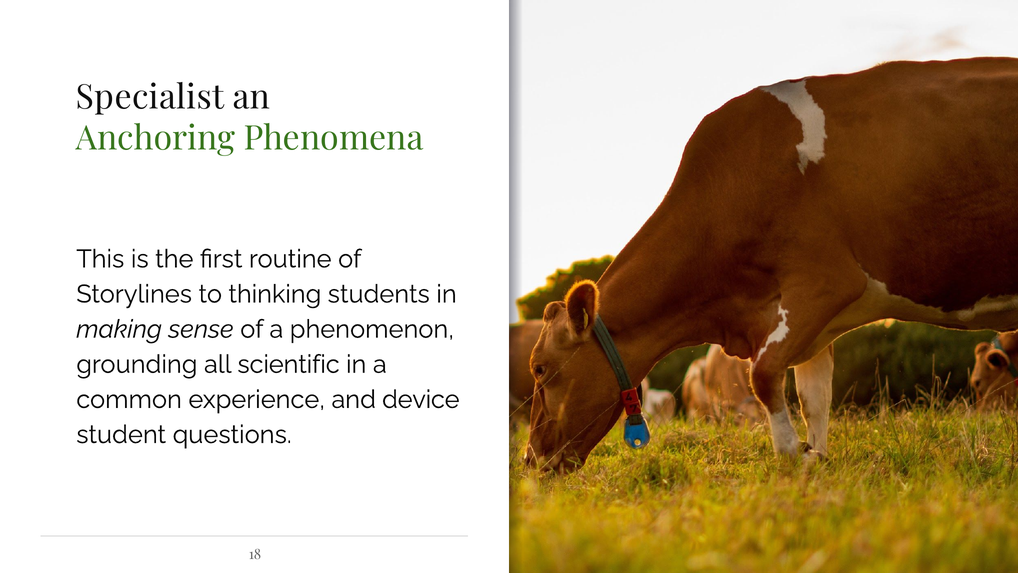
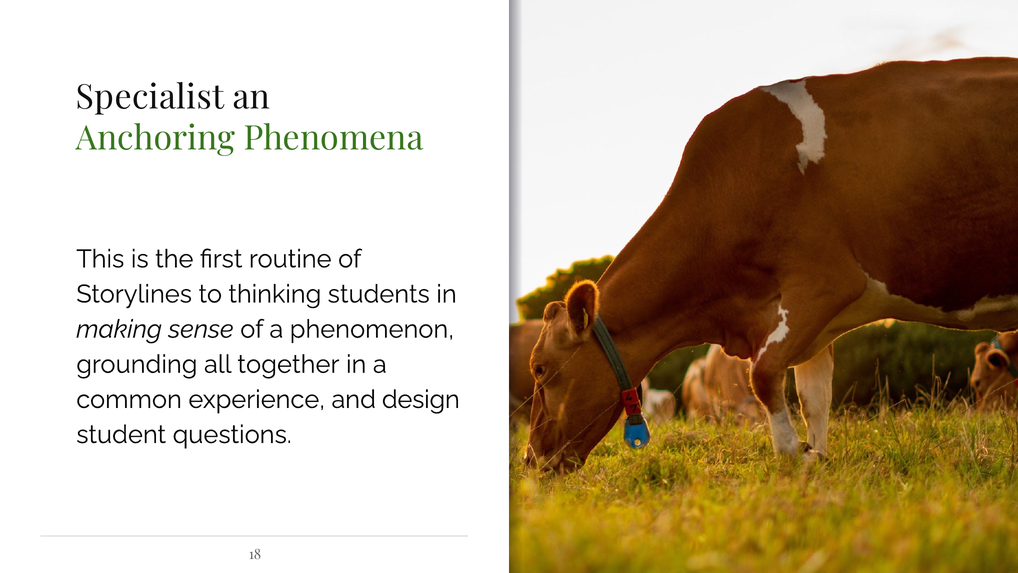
scientific: scientific -> together (288, 364)
device: device -> design (421, 399)
